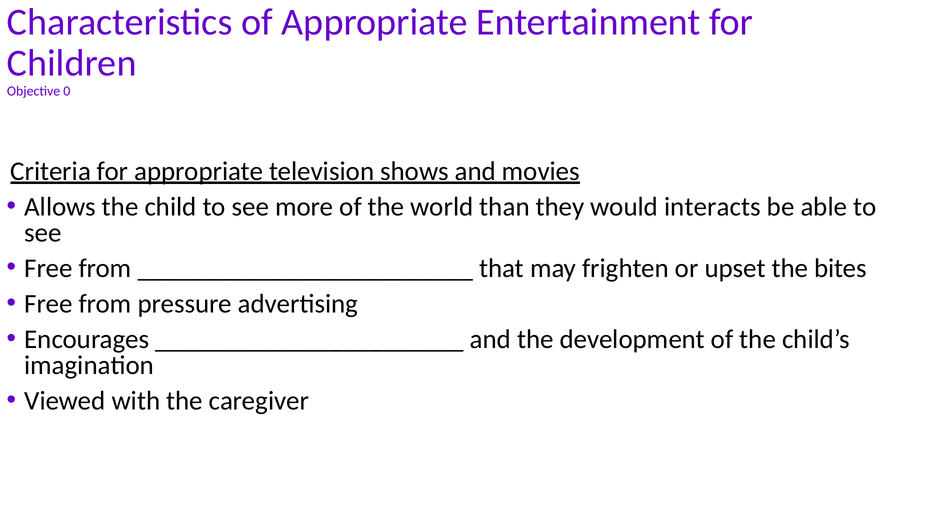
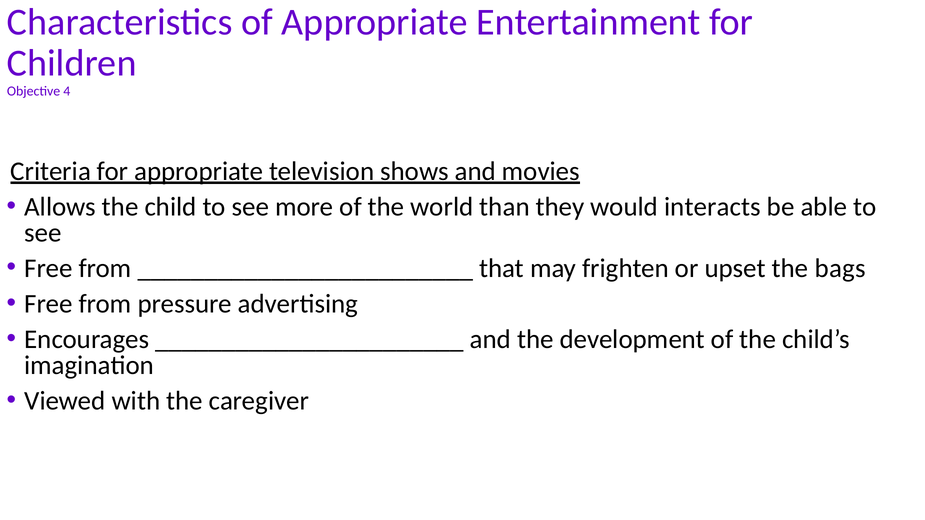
0: 0 -> 4 (67, 91)
bites: bites -> bags (840, 268)
